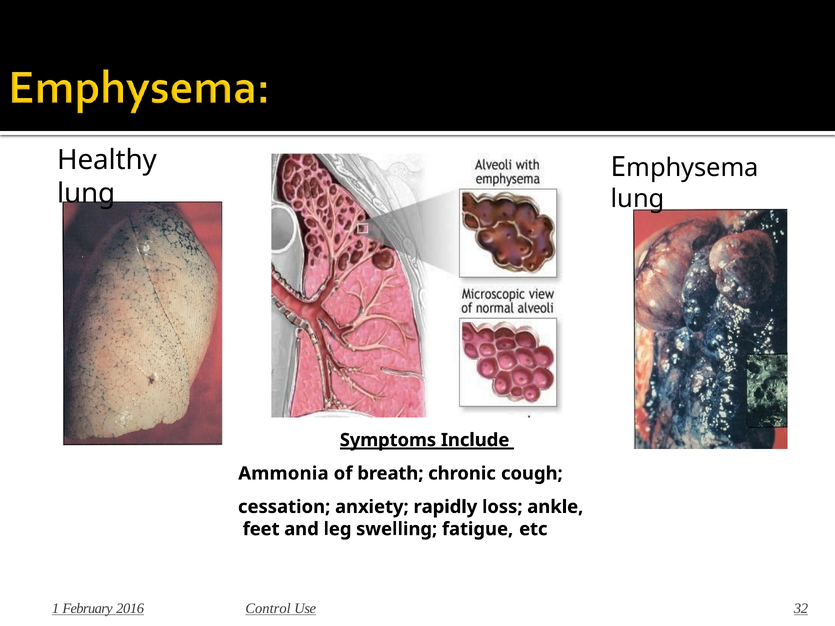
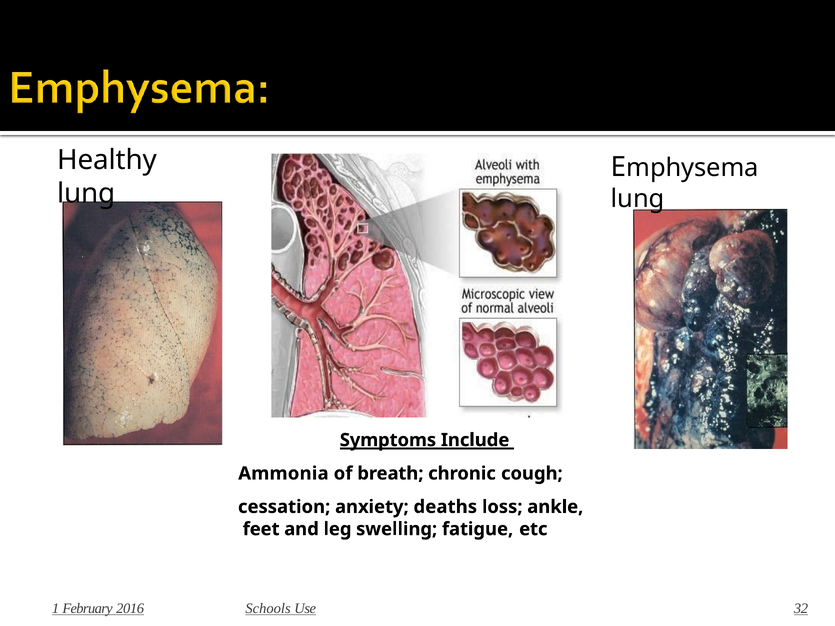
rapidly: rapidly -> deaths (445, 507)
Control: Control -> Schools (268, 609)
